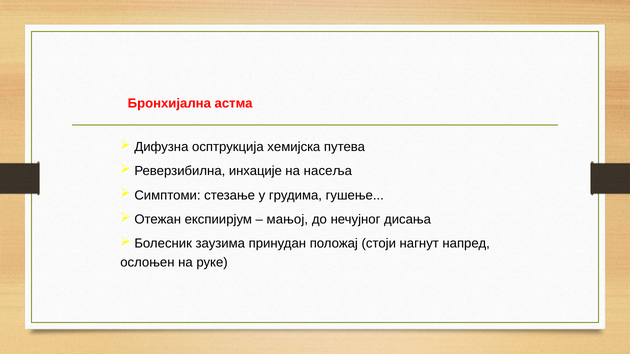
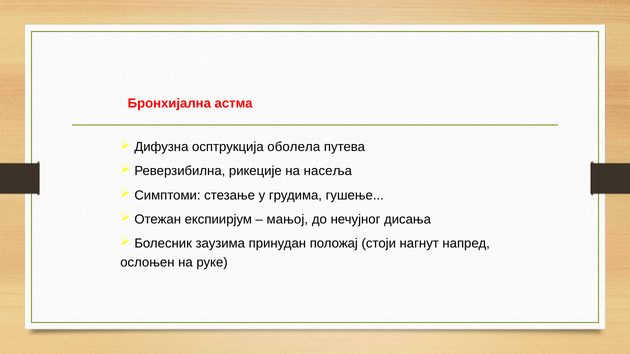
хемијска: хемијска -> оболела (294, 147)
инхације: инхације -> рикеције (255, 171)
